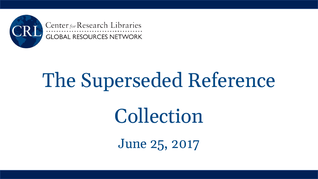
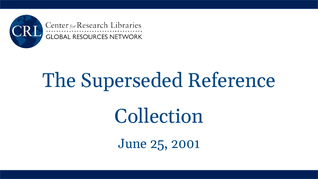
2017: 2017 -> 2001 (186, 144)
